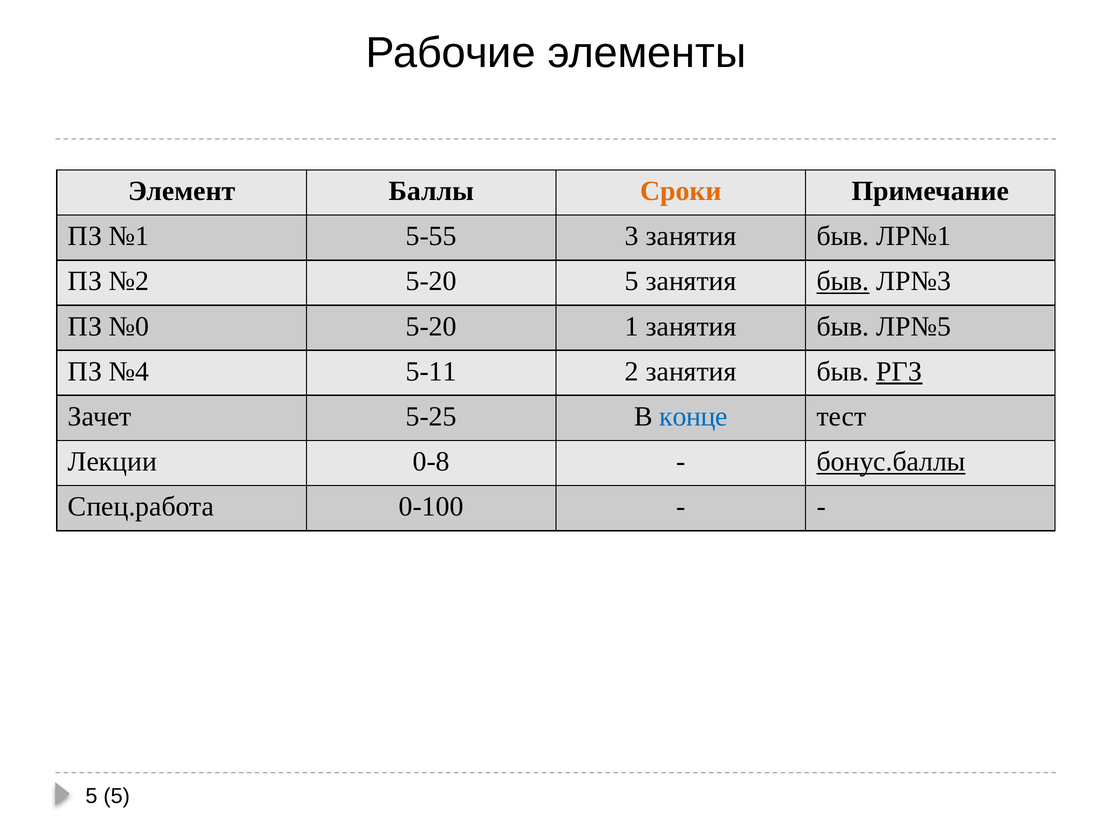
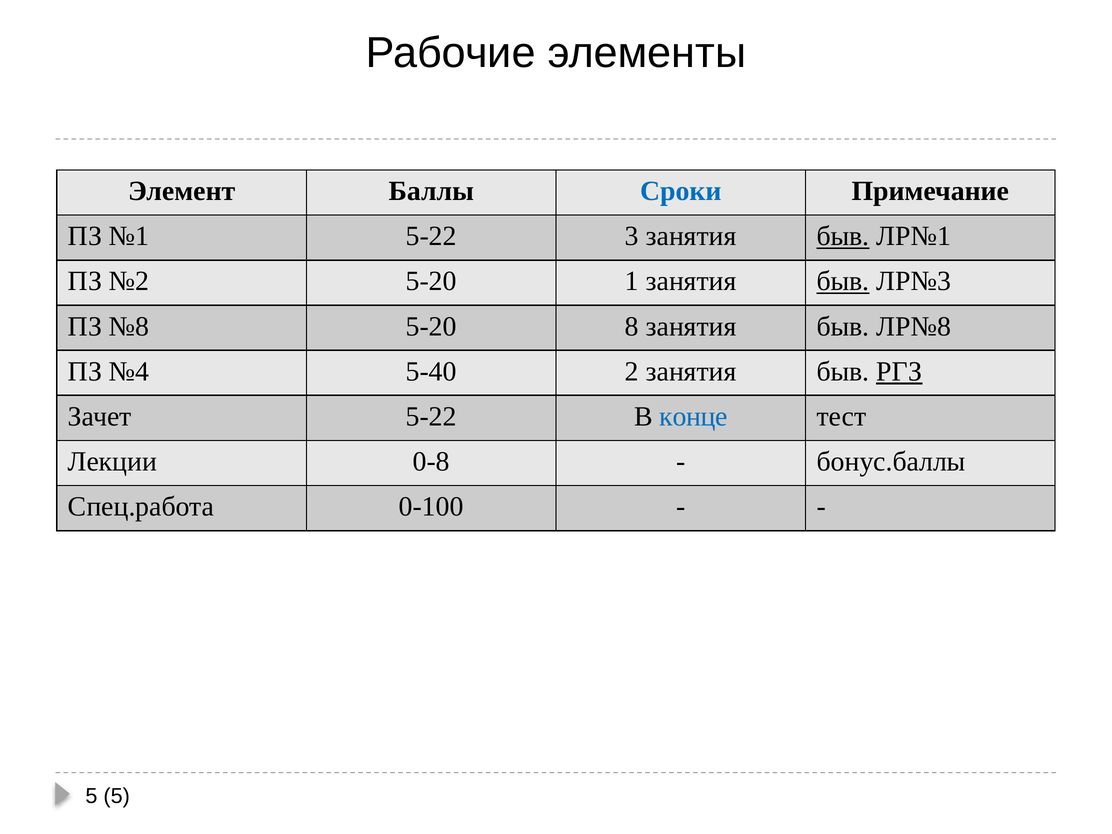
Сроки colour: orange -> blue (681, 191)
№1 5-55: 5-55 -> 5-22 (431, 236)
быв underline: none -> present (843, 236)
5-20 5: 5 -> 1 (632, 281)
№0: №0 -> №8 (129, 326)
1: 1 -> 8 (632, 326)
ЛР№5: ЛР№5 -> ЛР№8 (914, 326)
5-11: 5-11 -> 5-40 (431, 371)
Зачет 5-25: 5-25 -> 5-22 (431, 417)
бонус.баллы underline: present -> none (891, 462)
